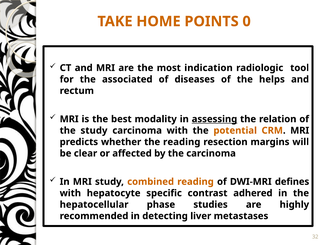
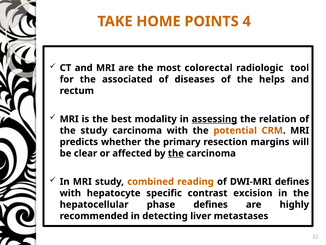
0: 0 -> 4 (247, 21)
indication: indication -> colorectal (209, 68)
the reading: reading -> primary (182, 142)
the underline: none -> present (176, 153)
adhered: adhered -> excision (253, 193)
phase studies: studies -> defines (211, 204)
